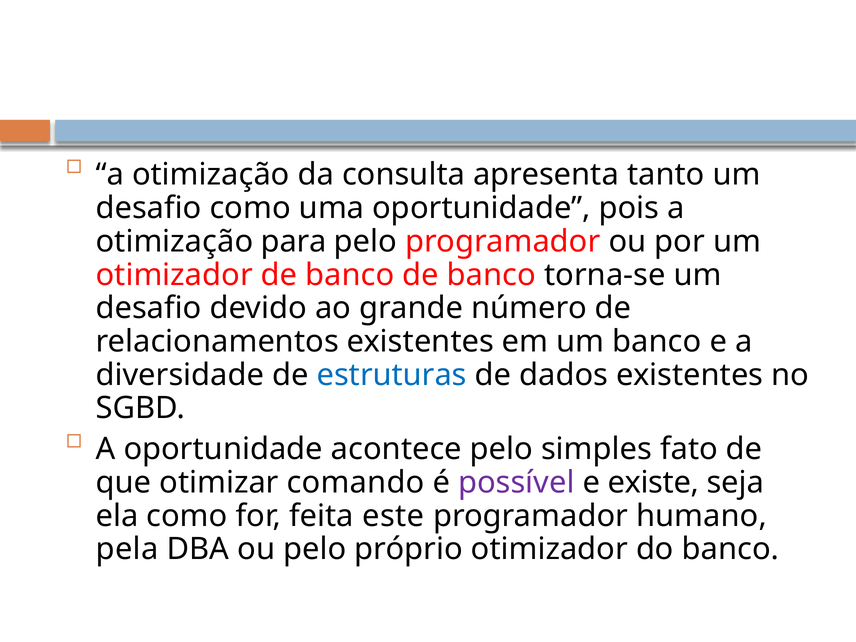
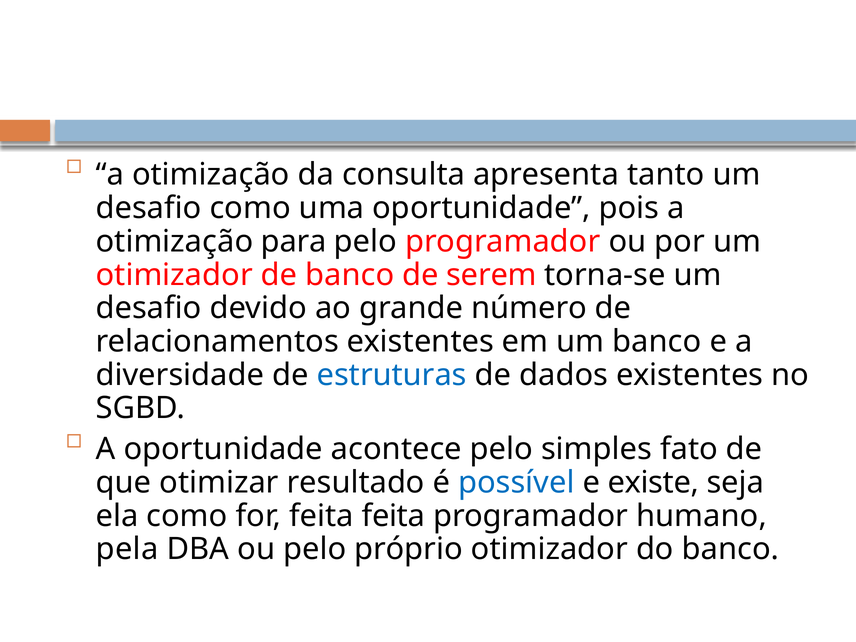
banco de banco: banco -> serem (491, 275)
comando: comando -> resultado (356, 482)
possível colour: purple -> blue (516, 482)
feita este: este -> feita (394, 516)
